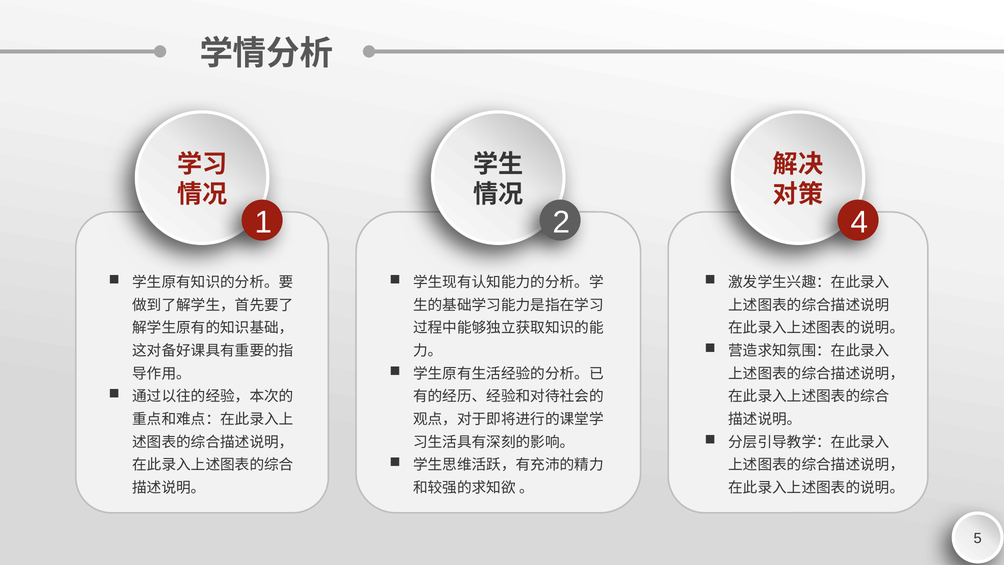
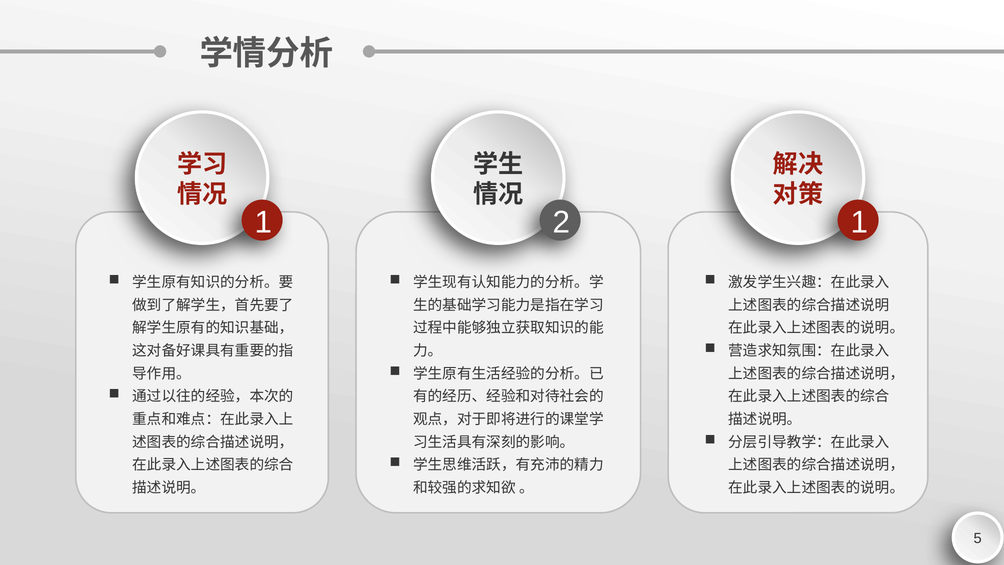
2 4: 4 -> 1 (860, 222)
